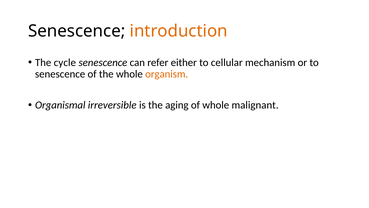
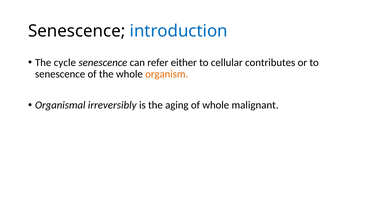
introduction colour: orange -> blue (179, 31)
mechanism: mechanism -> contributes (270, 62)
irreversible: irreversible -> irreversibly (112, 105)
